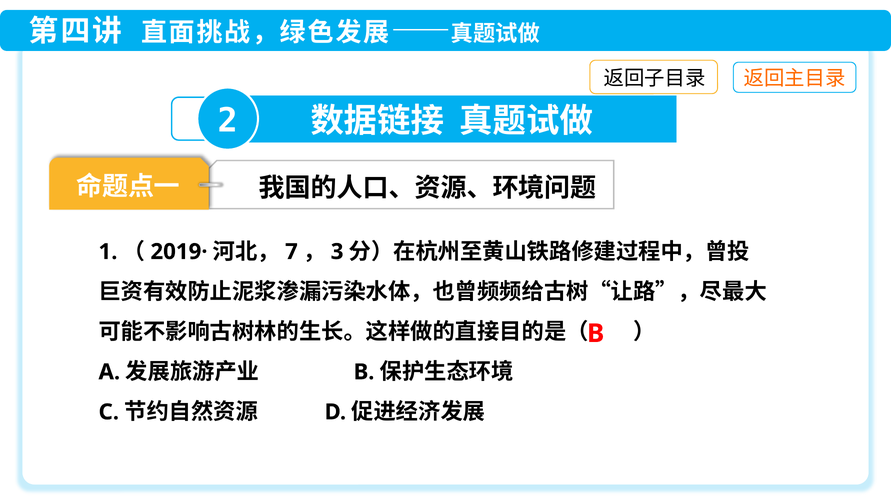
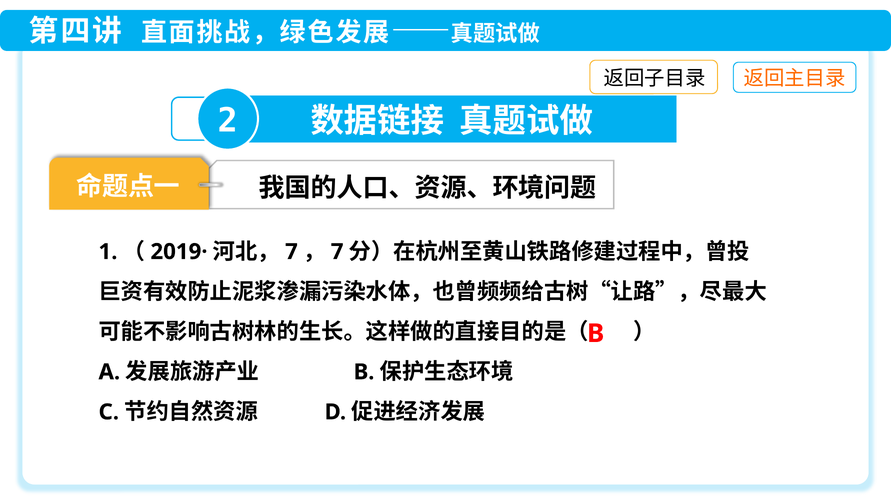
3: 3 -> 7 (337, 252)
